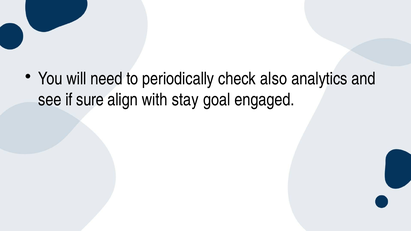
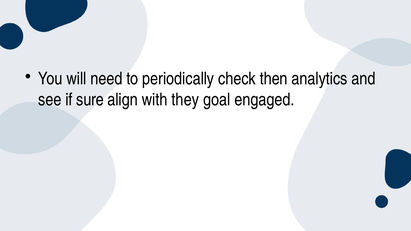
also: also -> then (274, 79)
stay: stay -> they (185, 100)
